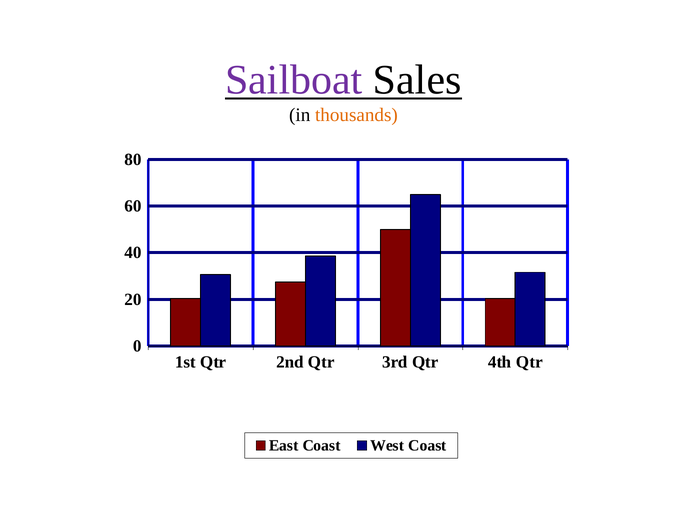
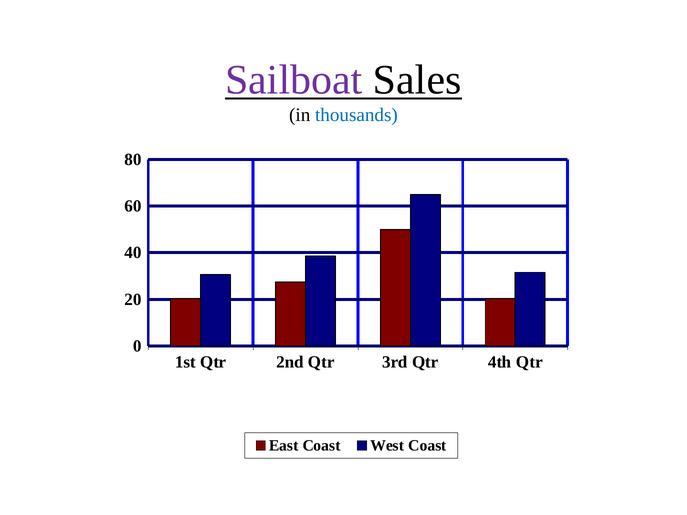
thousands colour: orange -> blue (356, 115)
